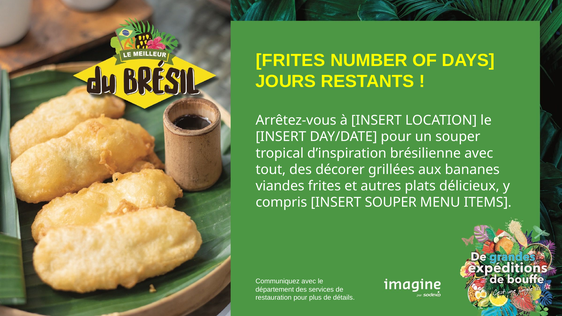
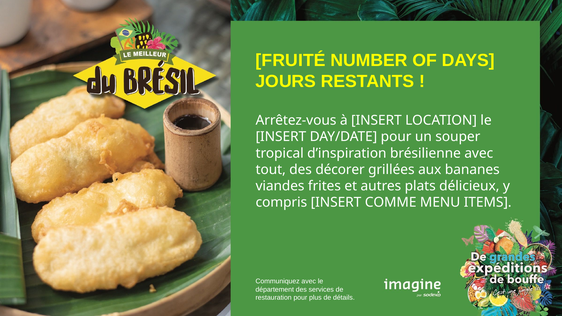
FRITES: FRITES -> FRUITÉ (291, 60)
INSERT SOUPER: SOUPER -> COMME (391, 202)
